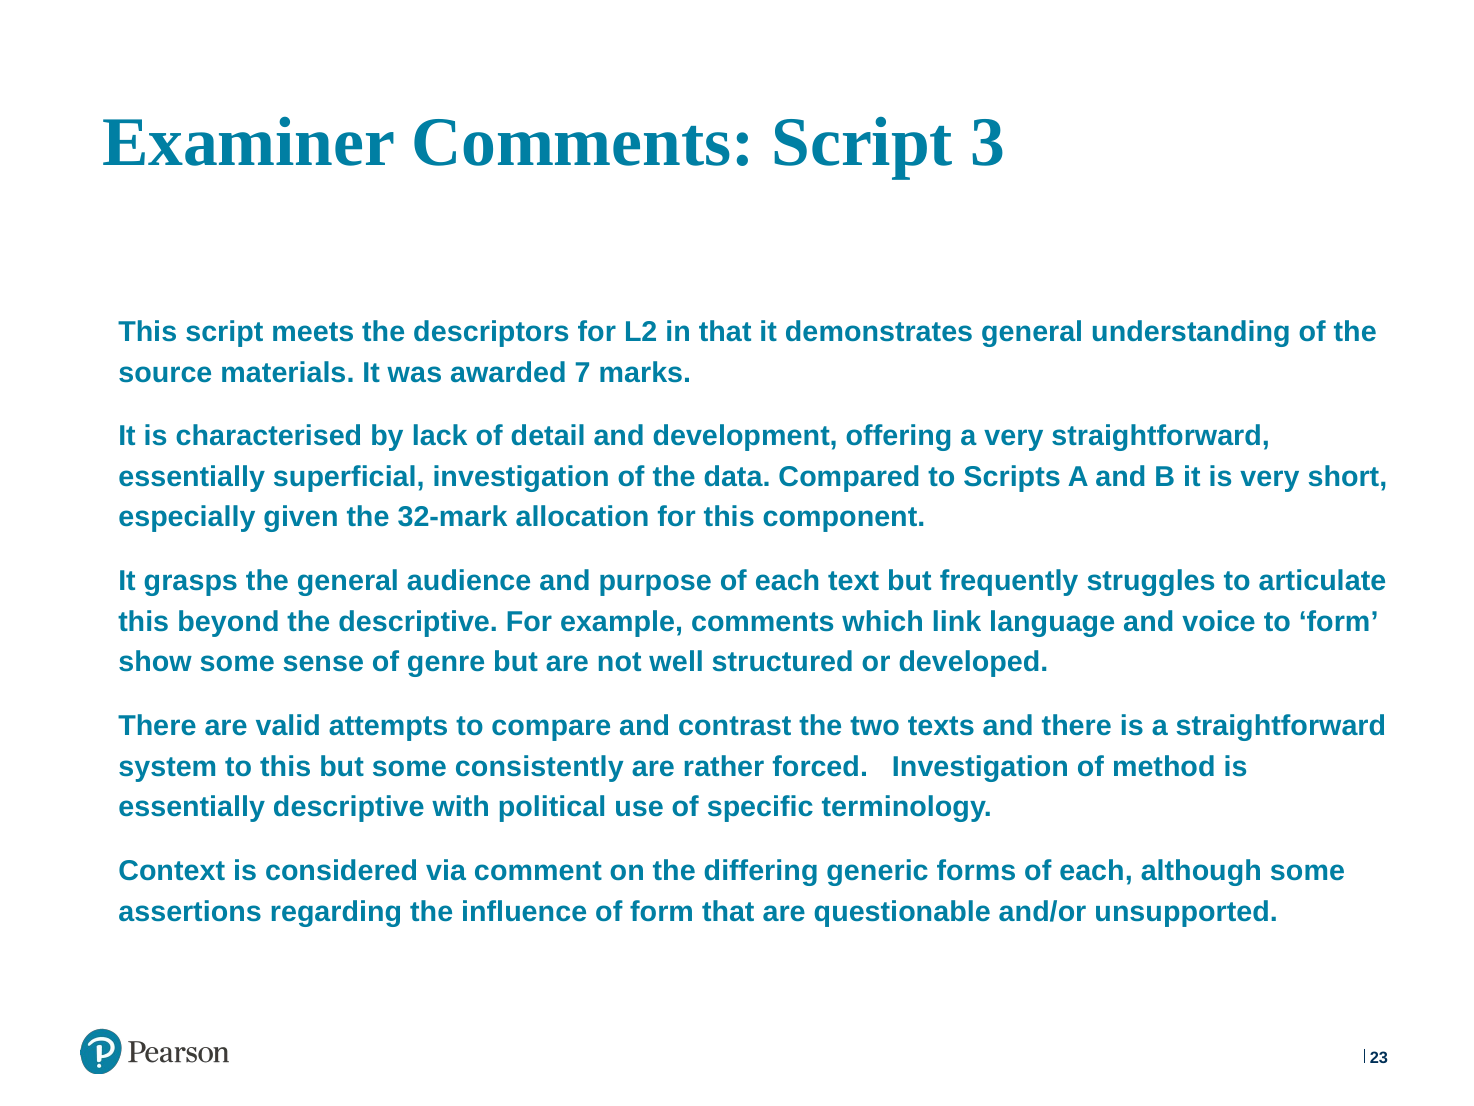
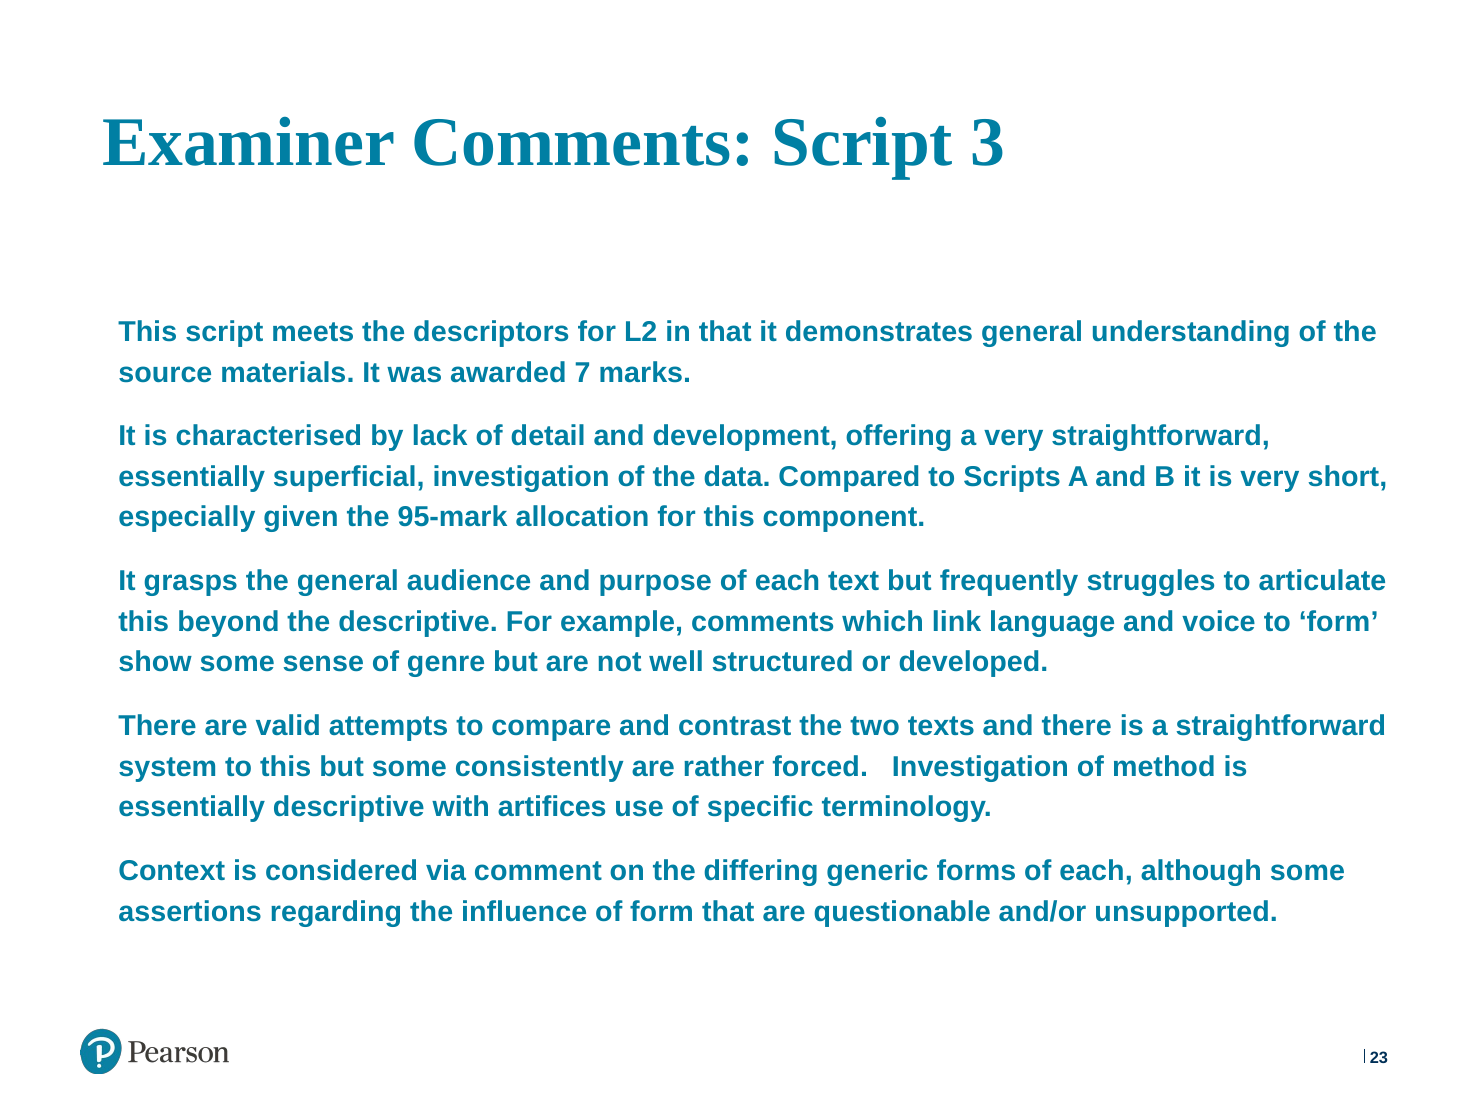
32-mark: 32-mark -> 95-mark (453, 517)
political: political -> artifices (552, 807)
